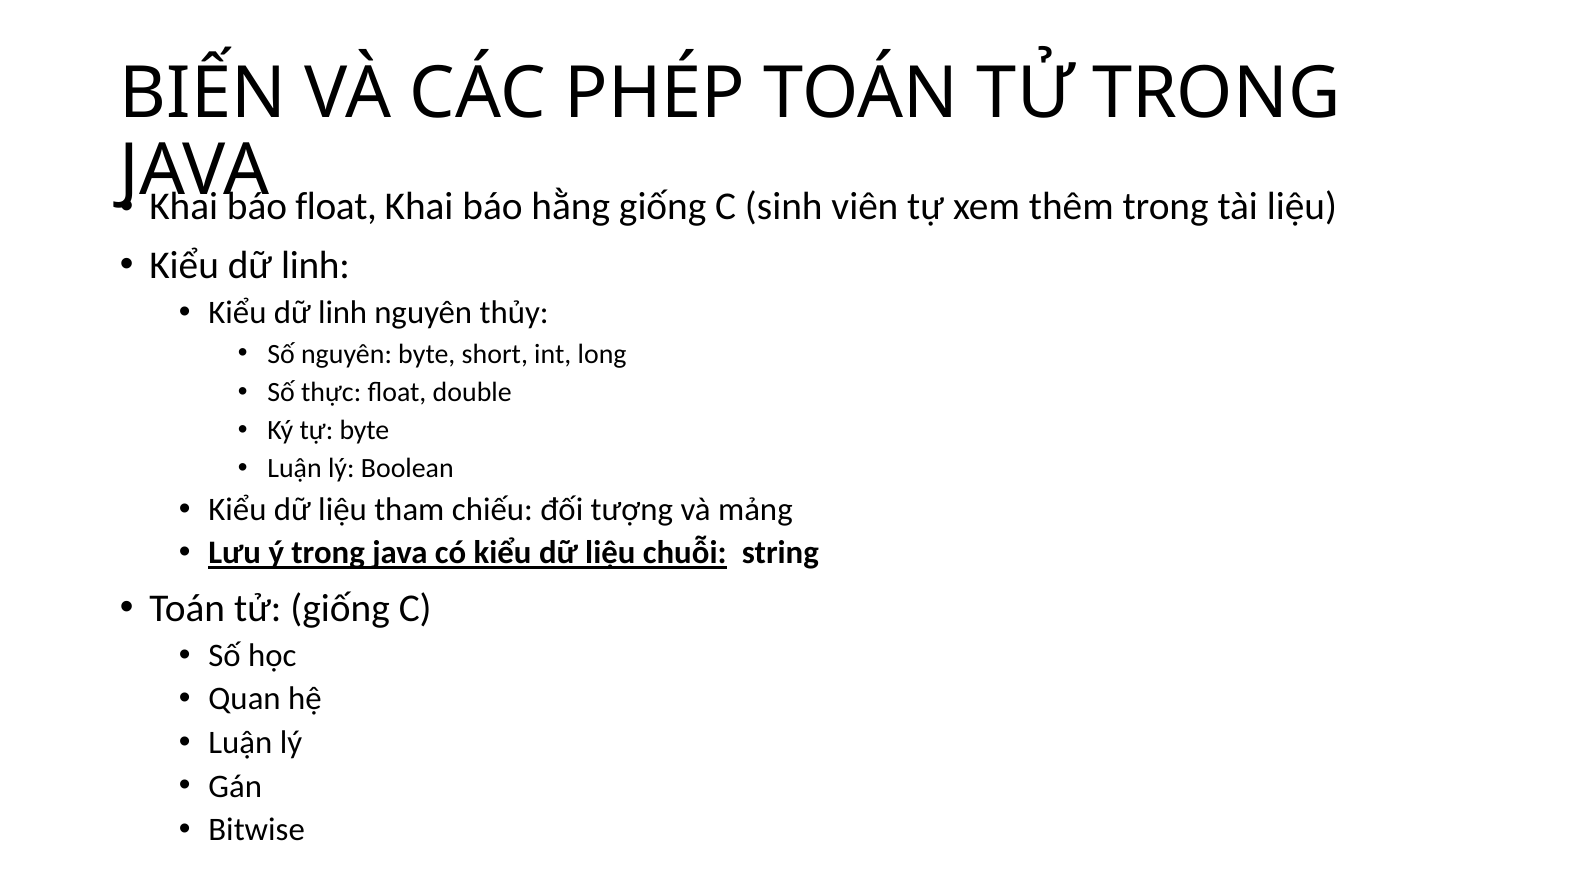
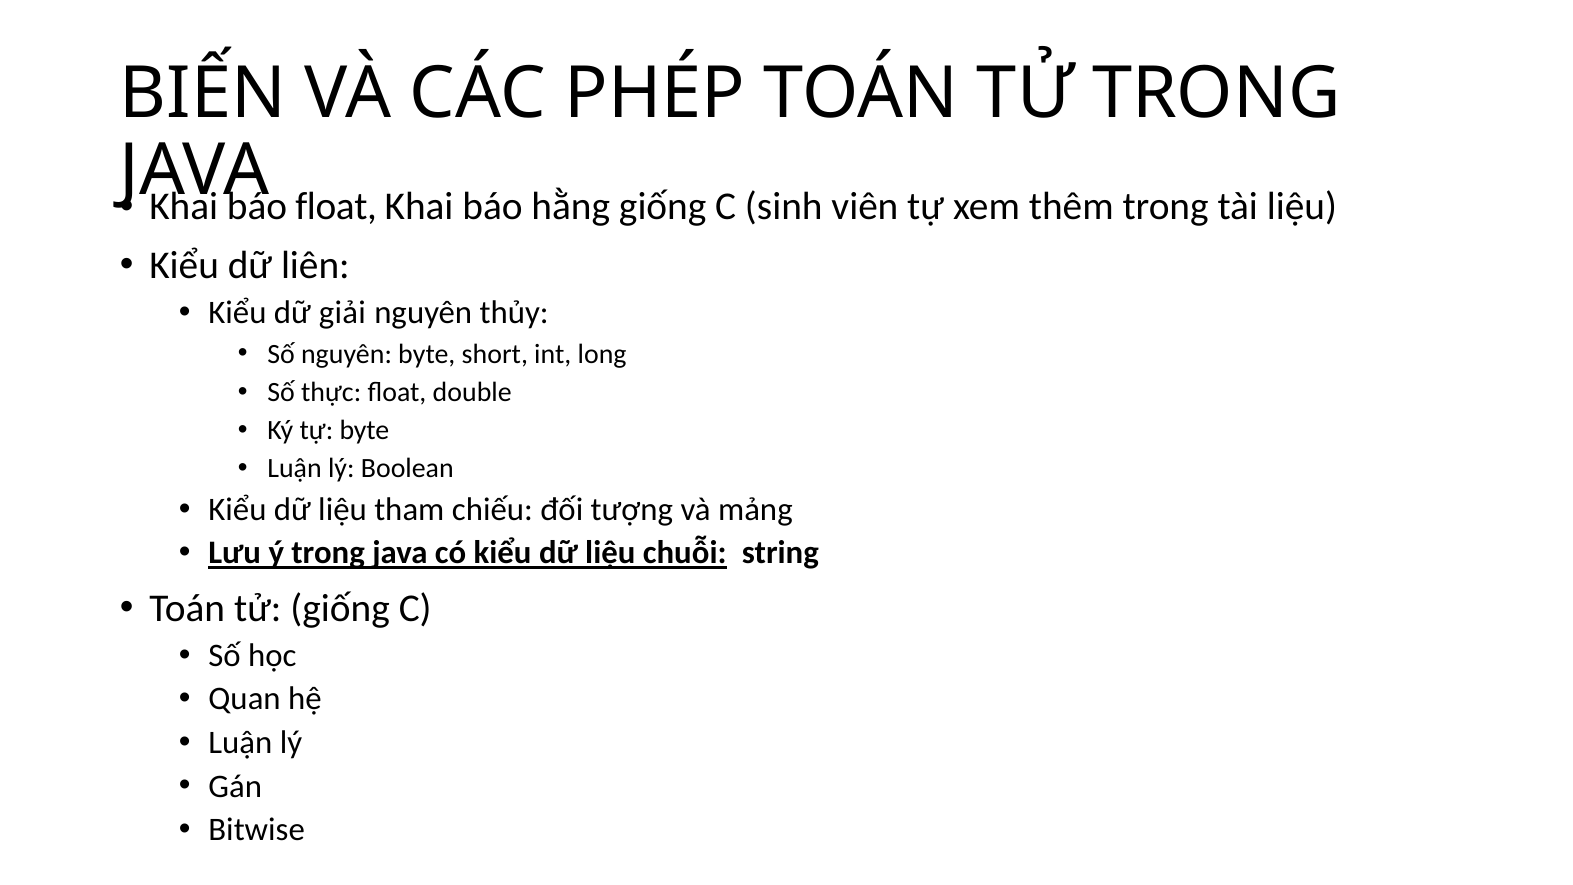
linh: linh -> liên (315, 266)
linh: linh -> giải (342, 313)
